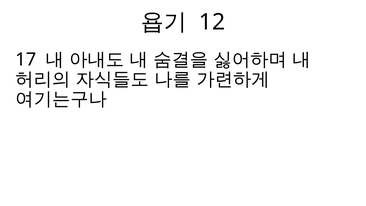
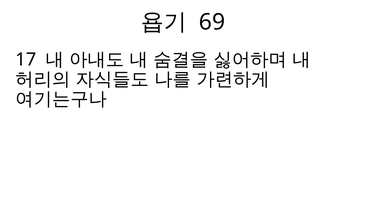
12: 12 -> 69 (212, 22)
